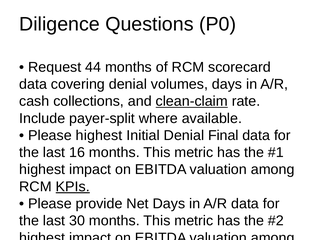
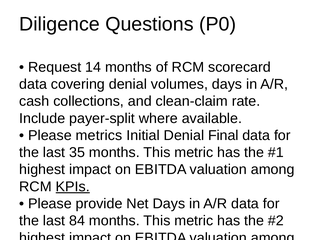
44: 44 -> 14 (93, 67)
clean-claim underline: present -> none (192, 102)
Please highest: highest -> metrics (99, 136)
16: 16 -> 35 (77, 153)
30: 30 -> 84 (77, 221)
